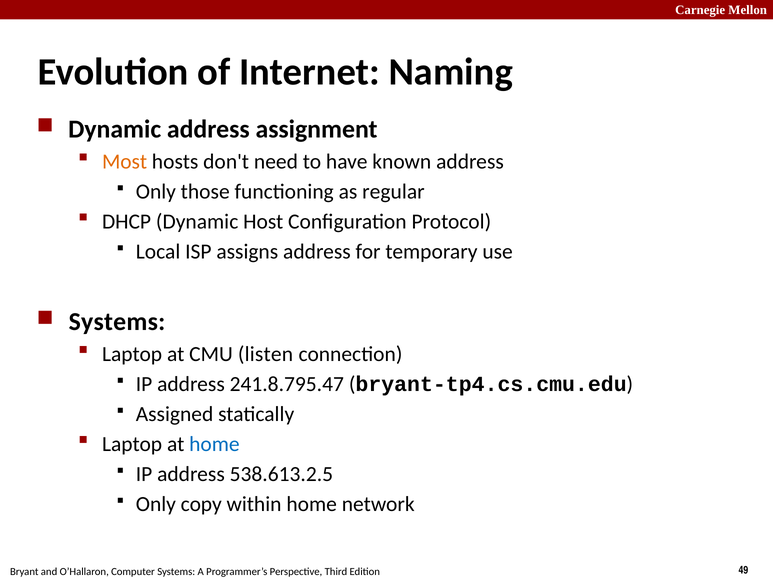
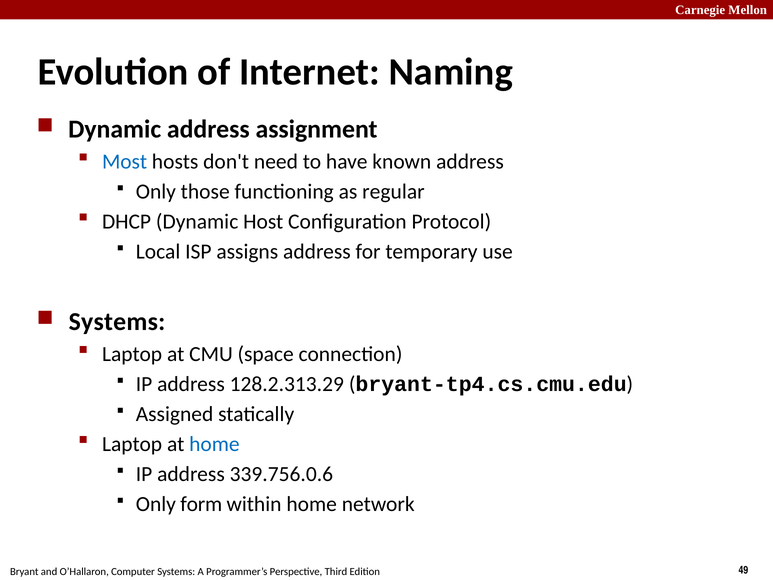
Most colour: orange -> blue (125, 161)
listen: listen -> space (266, 354)
241.8.795.47: 241.8.795.47 -> 128.2.313.29 (287, 384)
538.613.2.5: 538.613.2.5 -> 339.756.0.6 (281, 474)
copy: copy -> form (201, 504)
